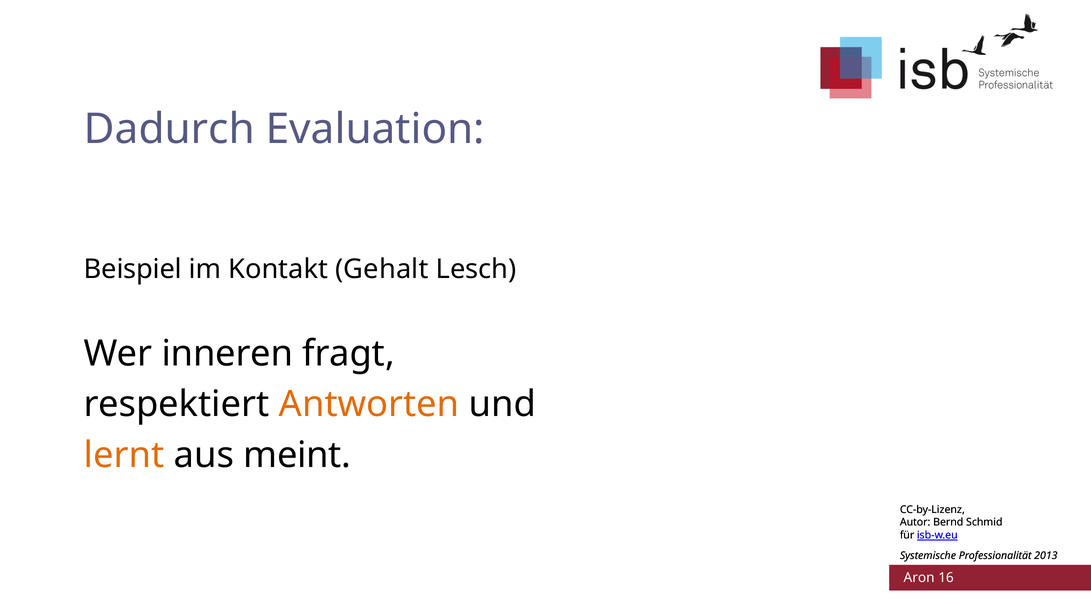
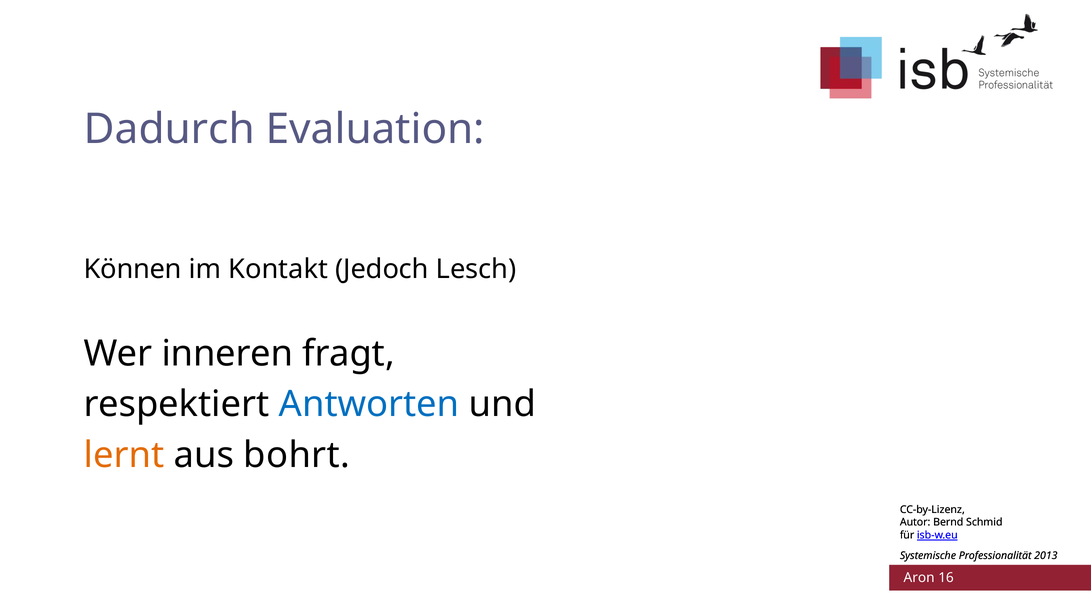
Beispiel: Beispiel -> Können (133, 269)
Gehalt: Gehalt -> Jedoch (382, 269)
Antworten colour: orange -> blue (369, 404)
meint: meint -> bohrt (297, 455)
